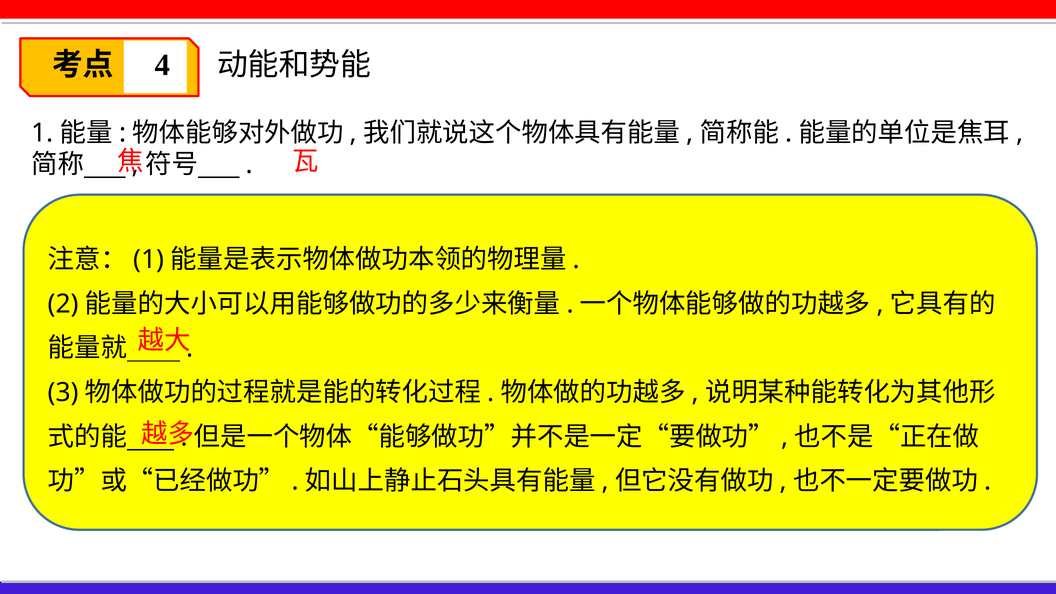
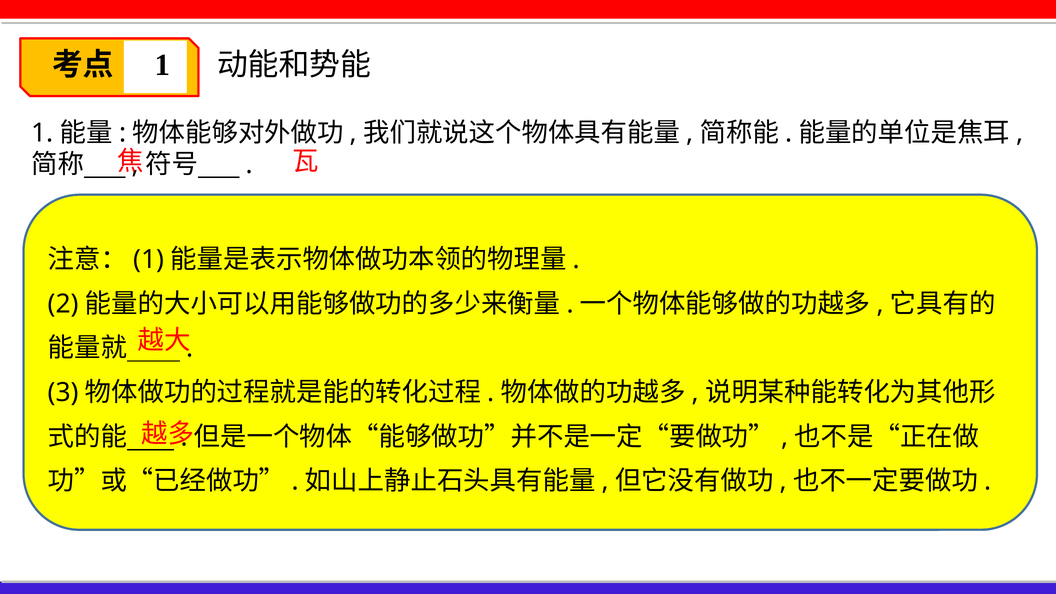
4: 4 -> 1 (162, 65)
